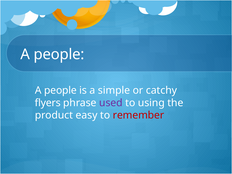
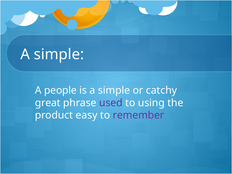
people: people -> simple (59, 54)
flyers: flyers -> great (48, 103)
remember colour: red -> purple (138, 115)
